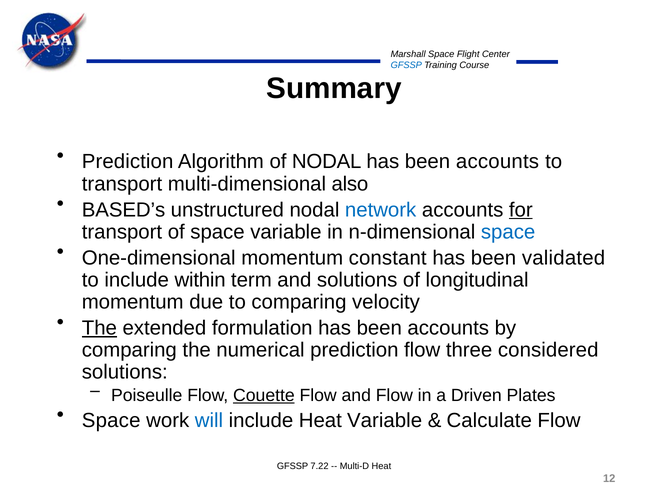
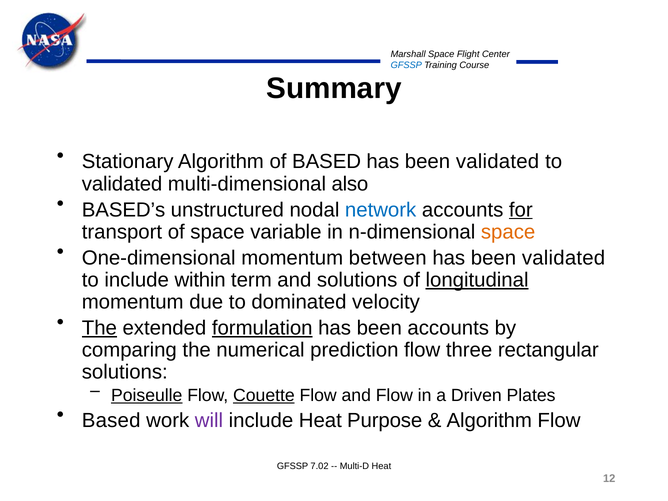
Prediction: Prediction -> Stationary (128, 162)
of NODAL: NODAL -> BASED (327, 162)
accounts: accounts -> validated (498, 162)
transport: transport -> validated (122, 184)
space colour: blue -> orange (508, 232)
constant: constant -> between (388, 258)
longitudinal underline: none -> present (477, 280)
to comparing: comparing -> dominated (299, 302)
formulation underline: none -> present (262, 328)
considered: considered -> rectangular (548, 350)
Poiseulle underline: none -> present (147, 396)
Space: Space -> Based (111, 420)
will colour: blue -> purple (209, 420)
Heat Variable: Variable -> Purpose (385, 420)
Calculate: Calculate -> Algorithm (489, 420)
7.22: 7.22 -> 7.02 (320, 466)
